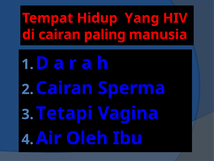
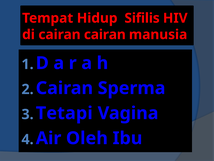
Yang: Yang -> Sifilis (142, 18)
cairan paling: paling -> cairan (105, 34)
